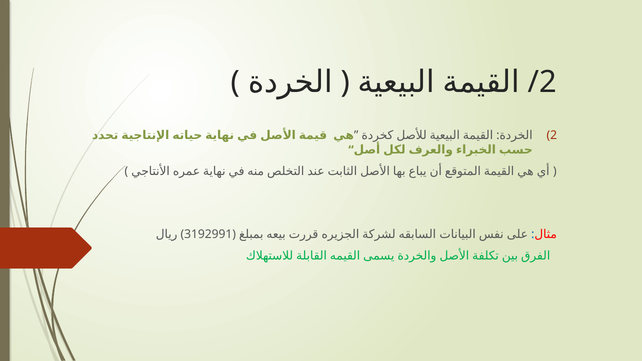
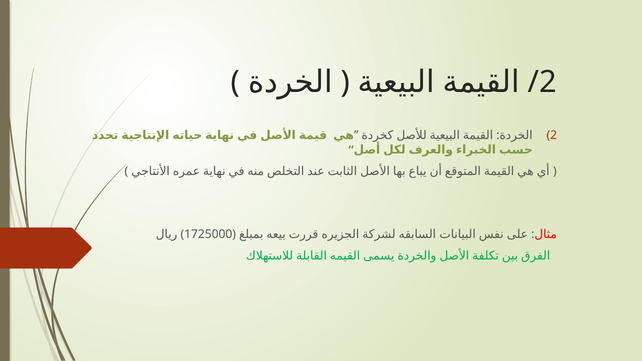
3192991: 3192991 -> 1725000 (208, 235)
